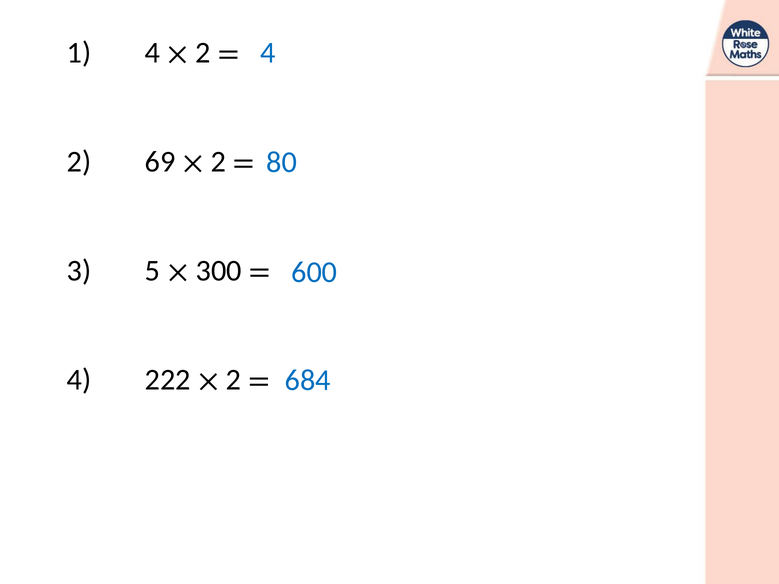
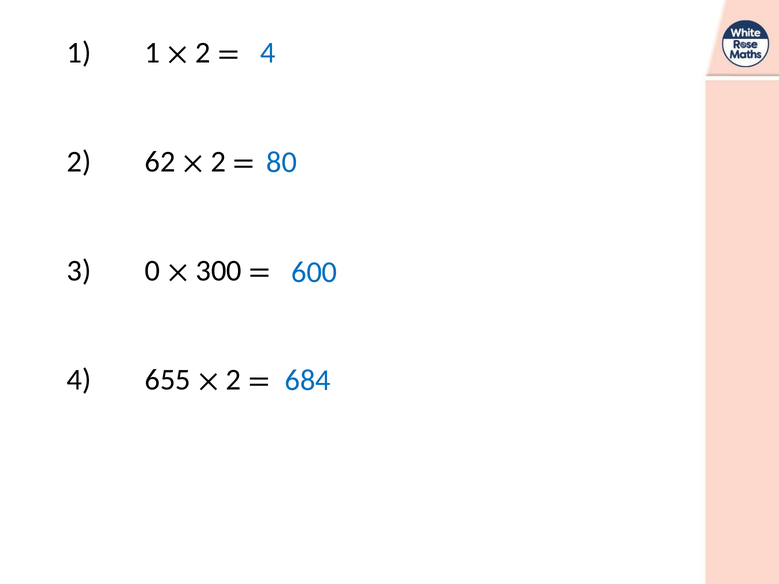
1 4: 4 -> 1 (152, 53)
69: 69 -> 62 (160, 162)
5: 5 -> 0 (152, 271)
222: 222 -> 655 (168, 380)
